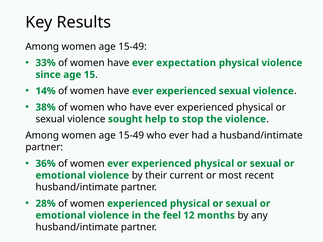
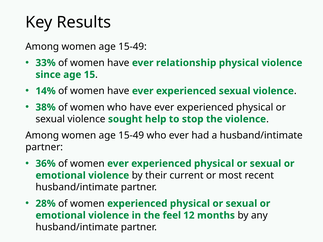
expectation: expectation -> relationship (186, 63)
